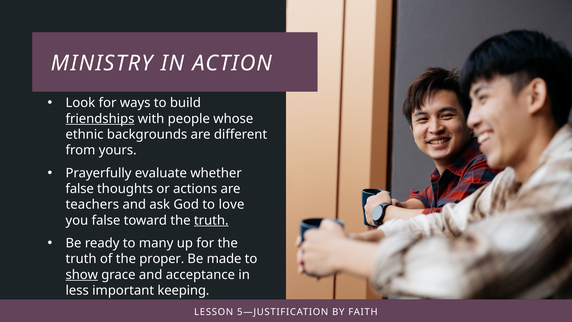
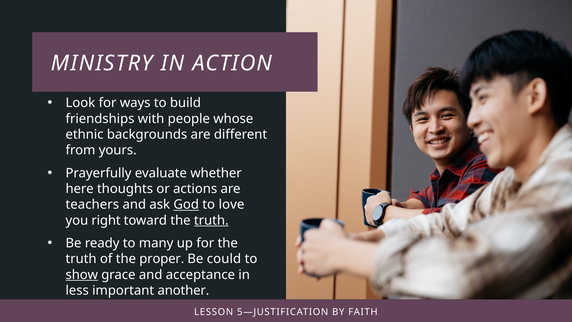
friendships underline: present -> none (100, 119)
false: false -> here (80, 189)
God underline: none -> present (186, 204)
you false: false -> right (106, 220)
made: made -> could (224, 259)
keeping: keeping -> another (183, 290)
